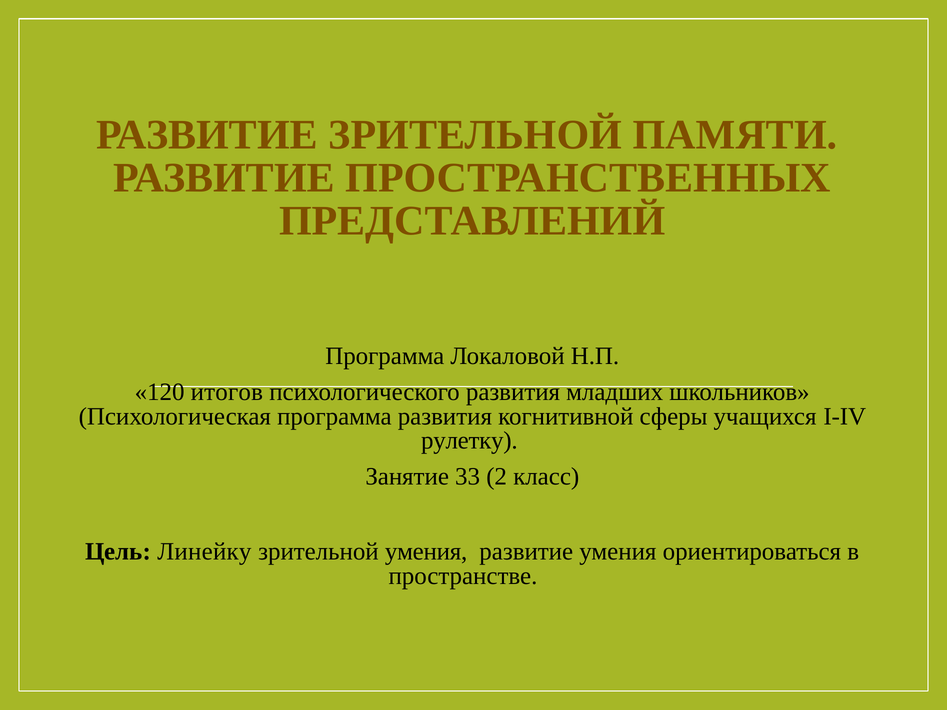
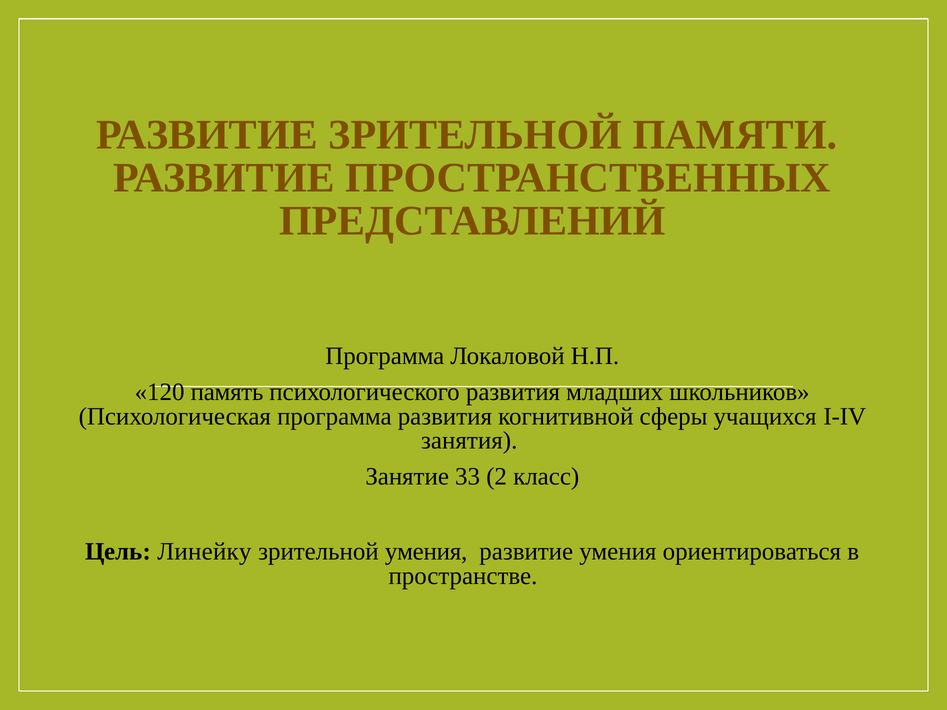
итогов: итогов -> память (227, 392)
рулетку: рулетку -> занятия (469, 441)
